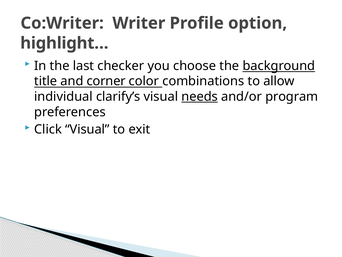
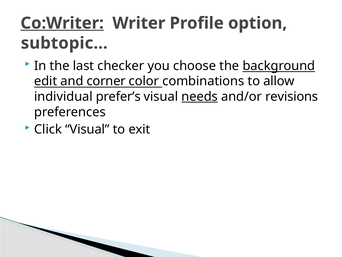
Co:Writer underline: none -> present (62, 23)
highlight…: highlight… -> subtopic… (64, 43)
title: title -> edit (46, 81)
clarify’s: clarify’s -> prefer’s (118, 96)
program: program -> revisions (292, 96)
